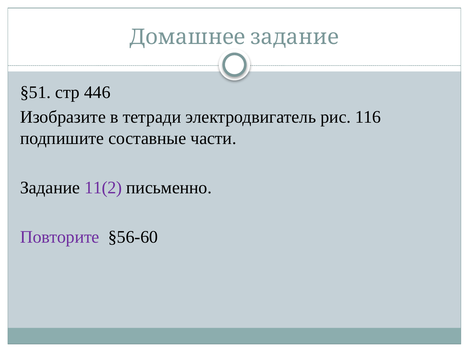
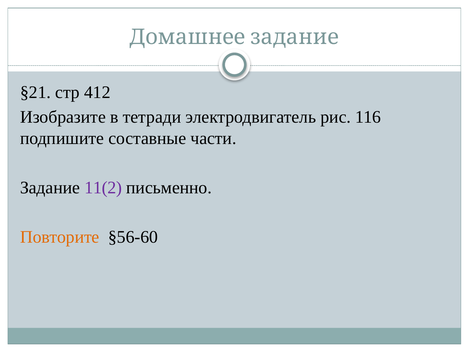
§51: §51 -> §21 (35, 92)
446: 446 -> 412 (97, 92)
Повторите colour: purple -> orange (60, 237)
